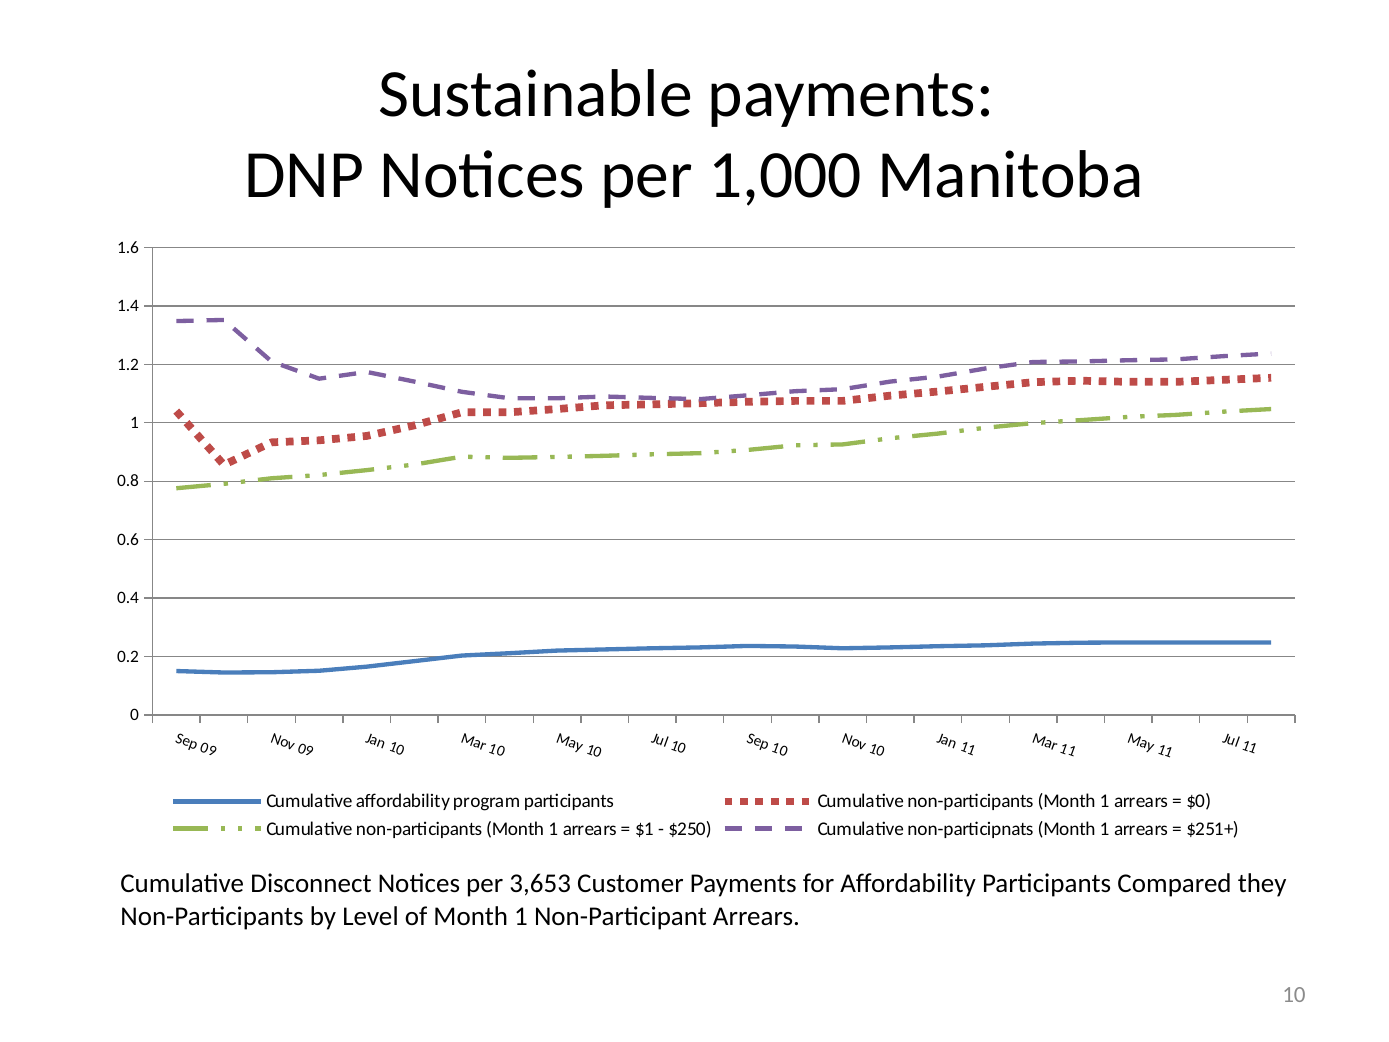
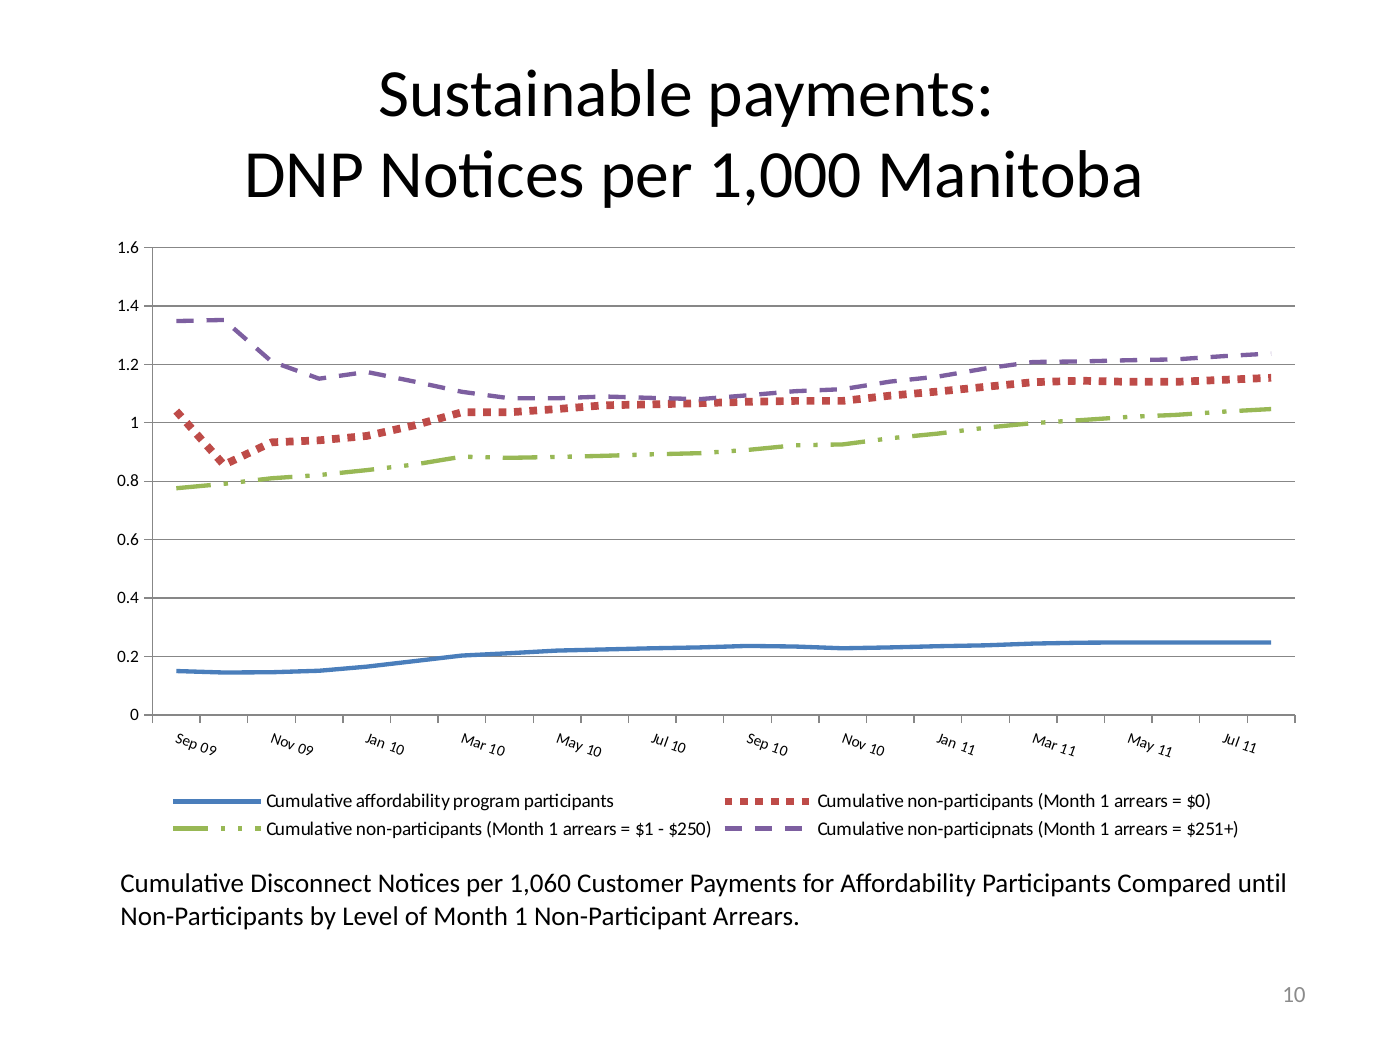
3,653: 3,653 -> 1,060 (540, 884)
they: they -> until (1262, 884)
